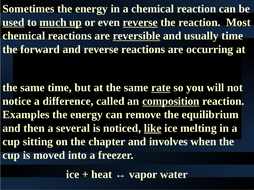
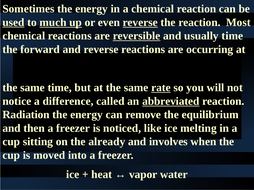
composition: composition -> abbreviated (171, 101)
Examples: Examples -> Radiation (26, 115)
then a several: several -> freezer (73, 128)
like underline: present -> none (153, 128)
chapter: chapter -> already (107, 142)
